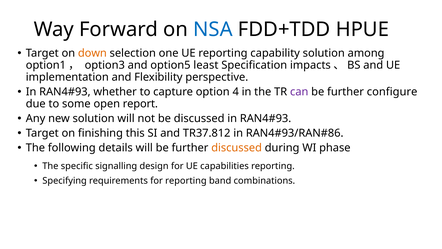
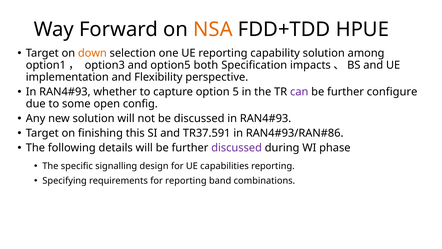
NSA colour: blue -> orange (213, 29)
least: least -> both (206, 65)
4: 4 -> 5 (236, 92)
report: report -> config (140, 104)
TR37.812: TR37.812 -> TR37.591 (207, 133)
discussed colour: orange -> purple (237, 148)
